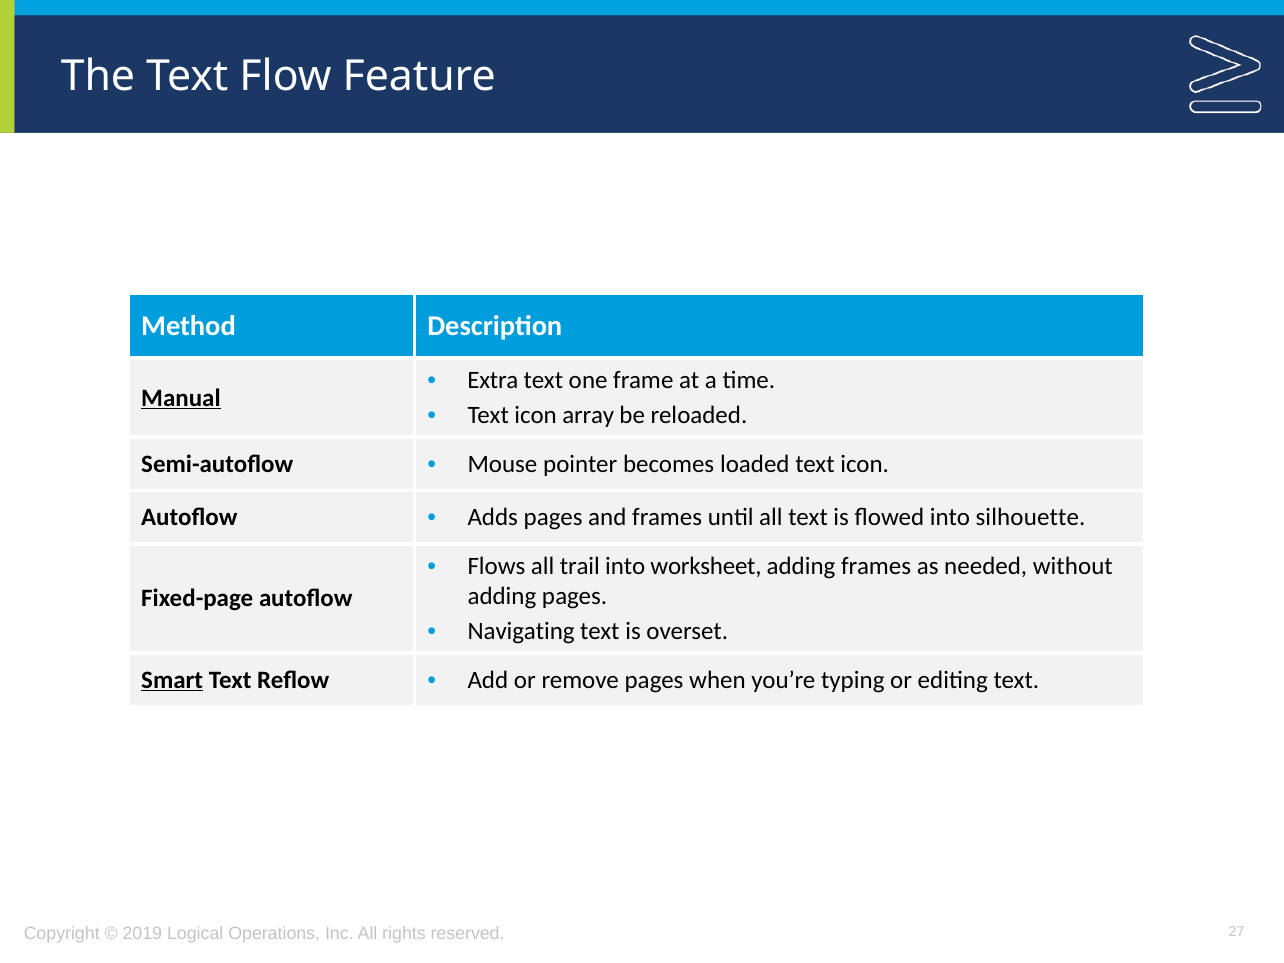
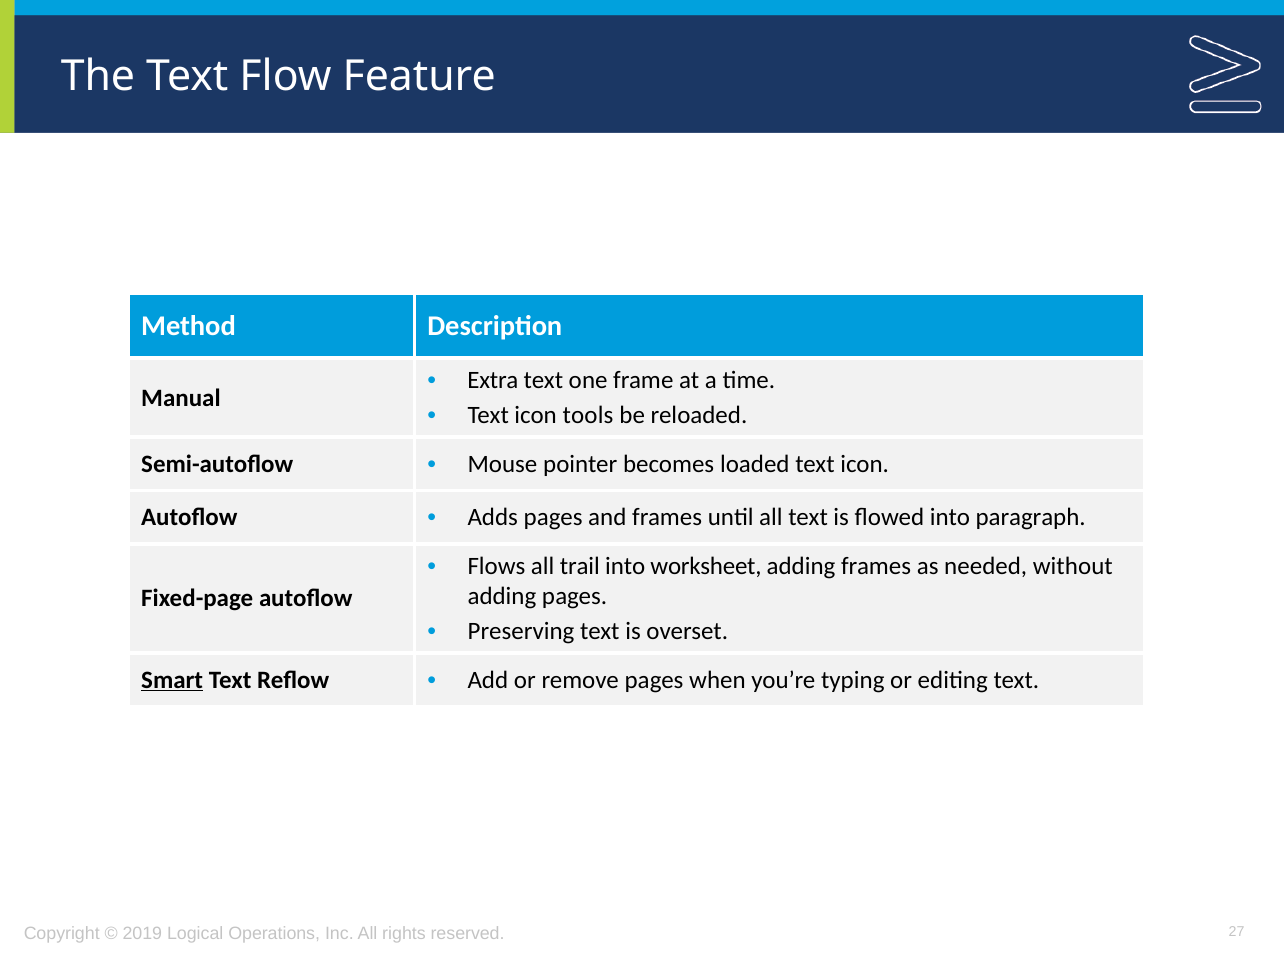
Manual underline: present -> none (181, 398)
array: array -> tools (588, 416)
silhouette: silhouette -> paragraph (1031, 517)
Navigating: Navigating -> Preserving (521, 632)
